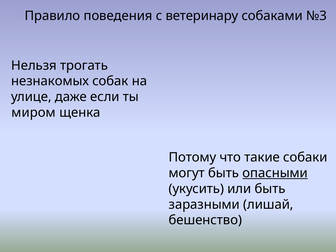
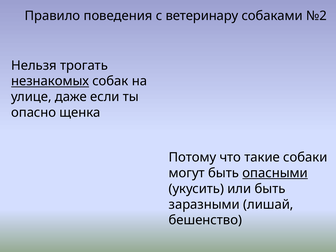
№3: №3 -> №2 (317, 16)
незнакомых underline: none -> present (50, 81)
миром: миром -> опасно (34, 112)
